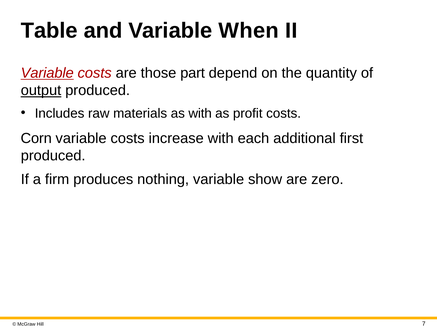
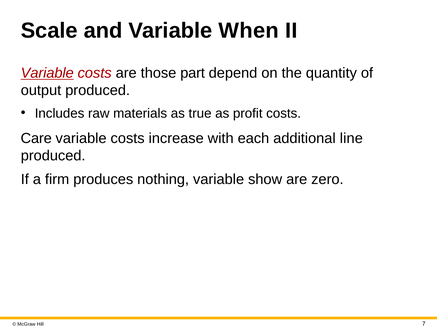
Table: Table -> Scale (49, 31)
output underline: present -> none (41, 90)
as with: with -> true (200, 113)
Corn: Corn -> Care (36, 138)
first: first -> line (351, 138)
